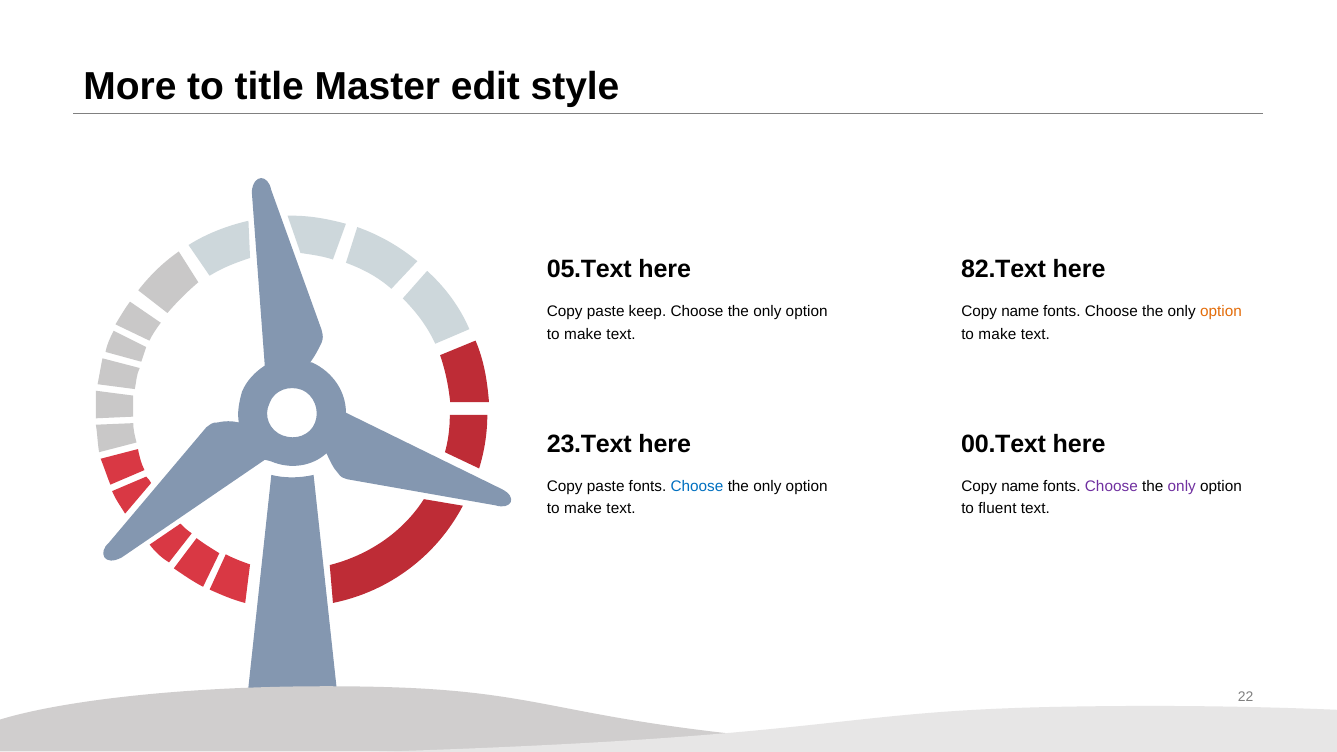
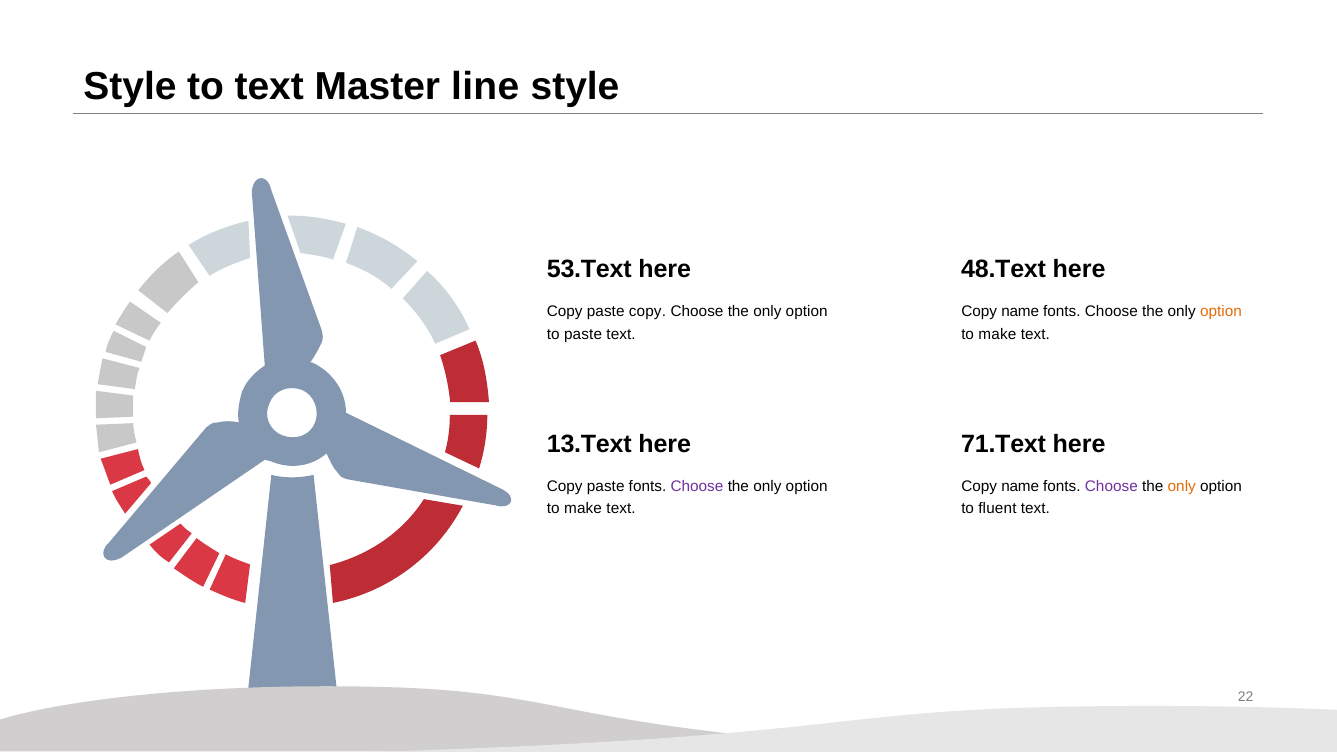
More: More -> Style (130, 86)
to title: title -> text (269, 86)
edit: edit -> line (485, 86)
05.Text: 05.Text -> 53.Text (589, 269)
82.Text: 82.Text -> 48.Text (1004, 269)
paste keep: keep -> copy (647, 312)
make: make -> paste (583, 334)
23.Text: 23.Text -> 13.Text (589, 444)
00.Text: 00.Text -> 71.Text (1004, 444)
Choose colour: blue -> purple (697, 487)
only colour: purple -> orange (1182, 487)
